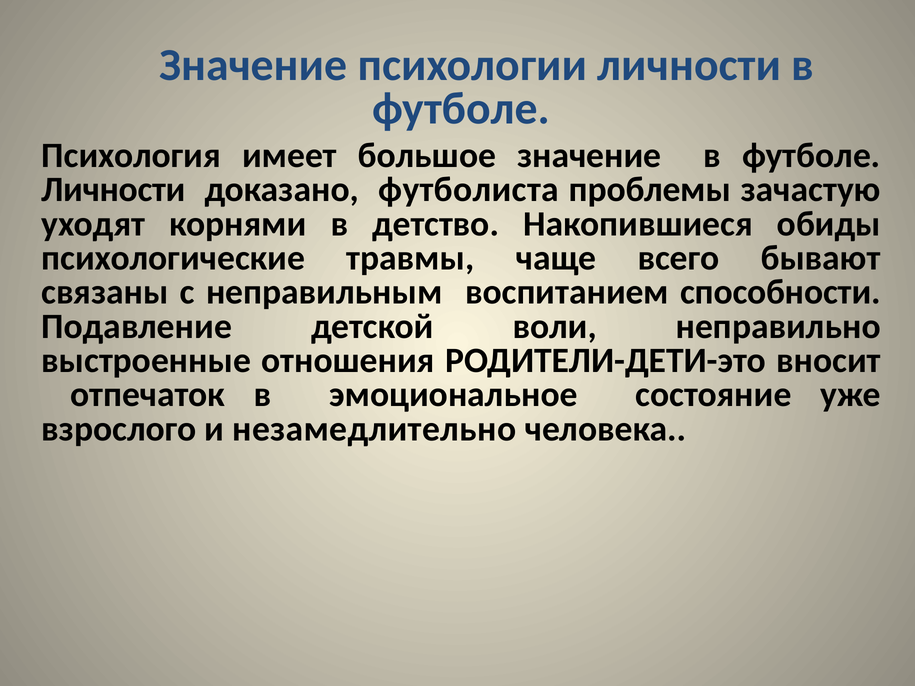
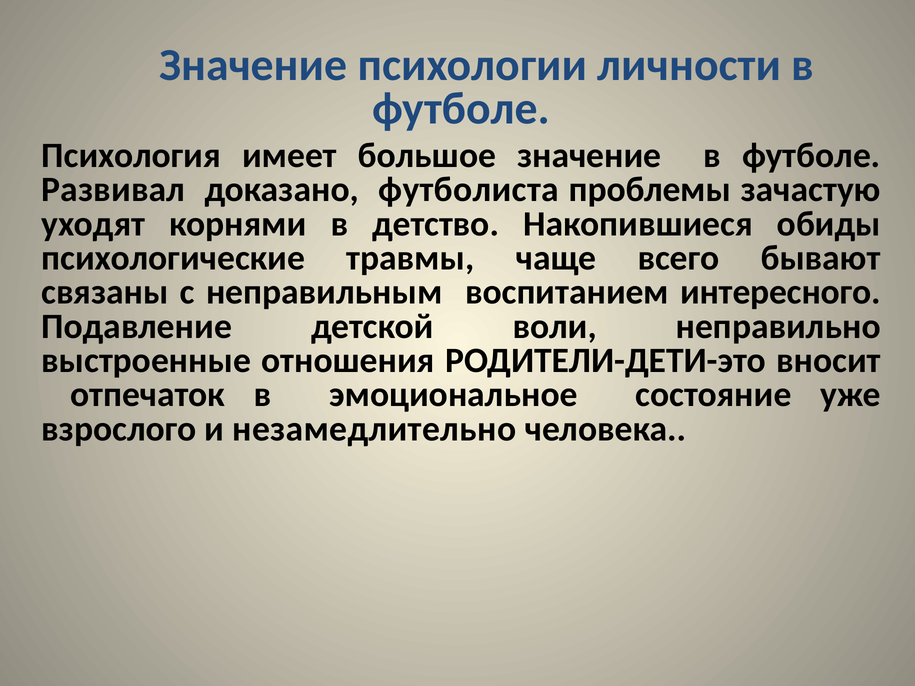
Личности: Личности -> Развивал (113, 190)
способности: способности -> интересного (780, 292)
